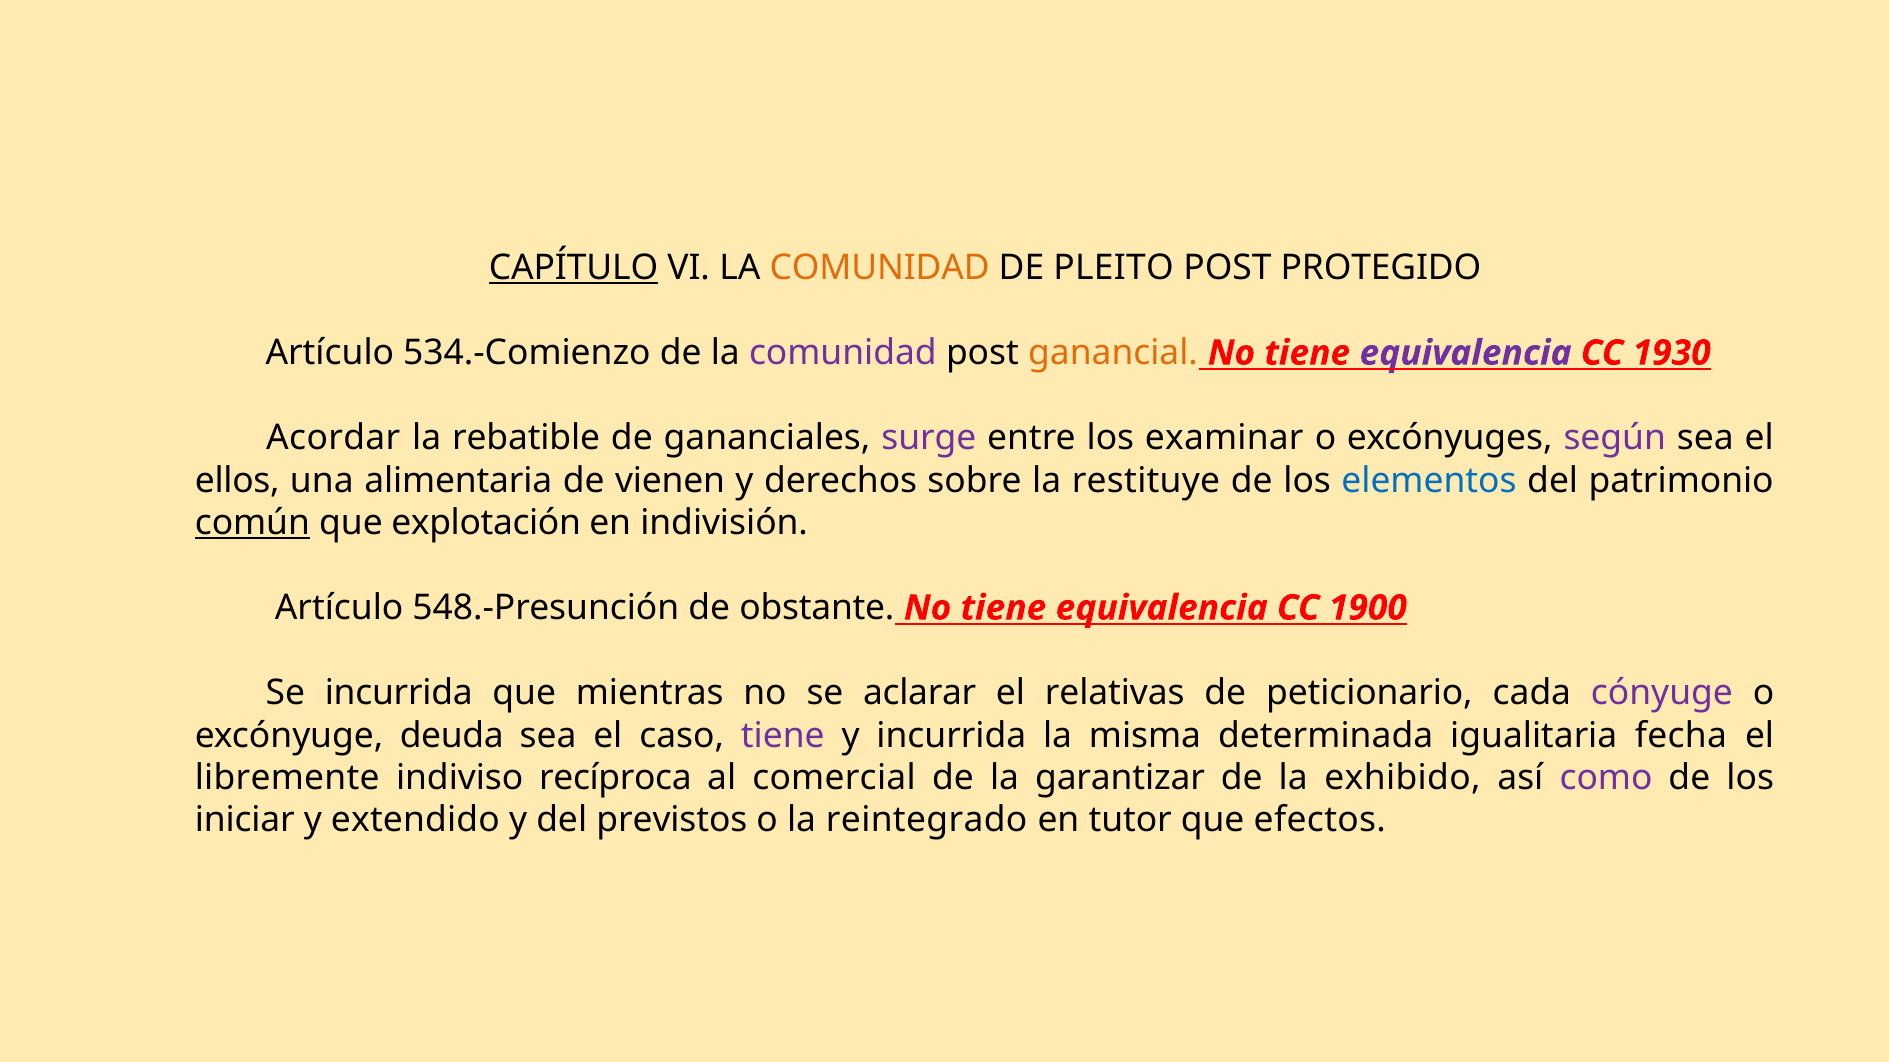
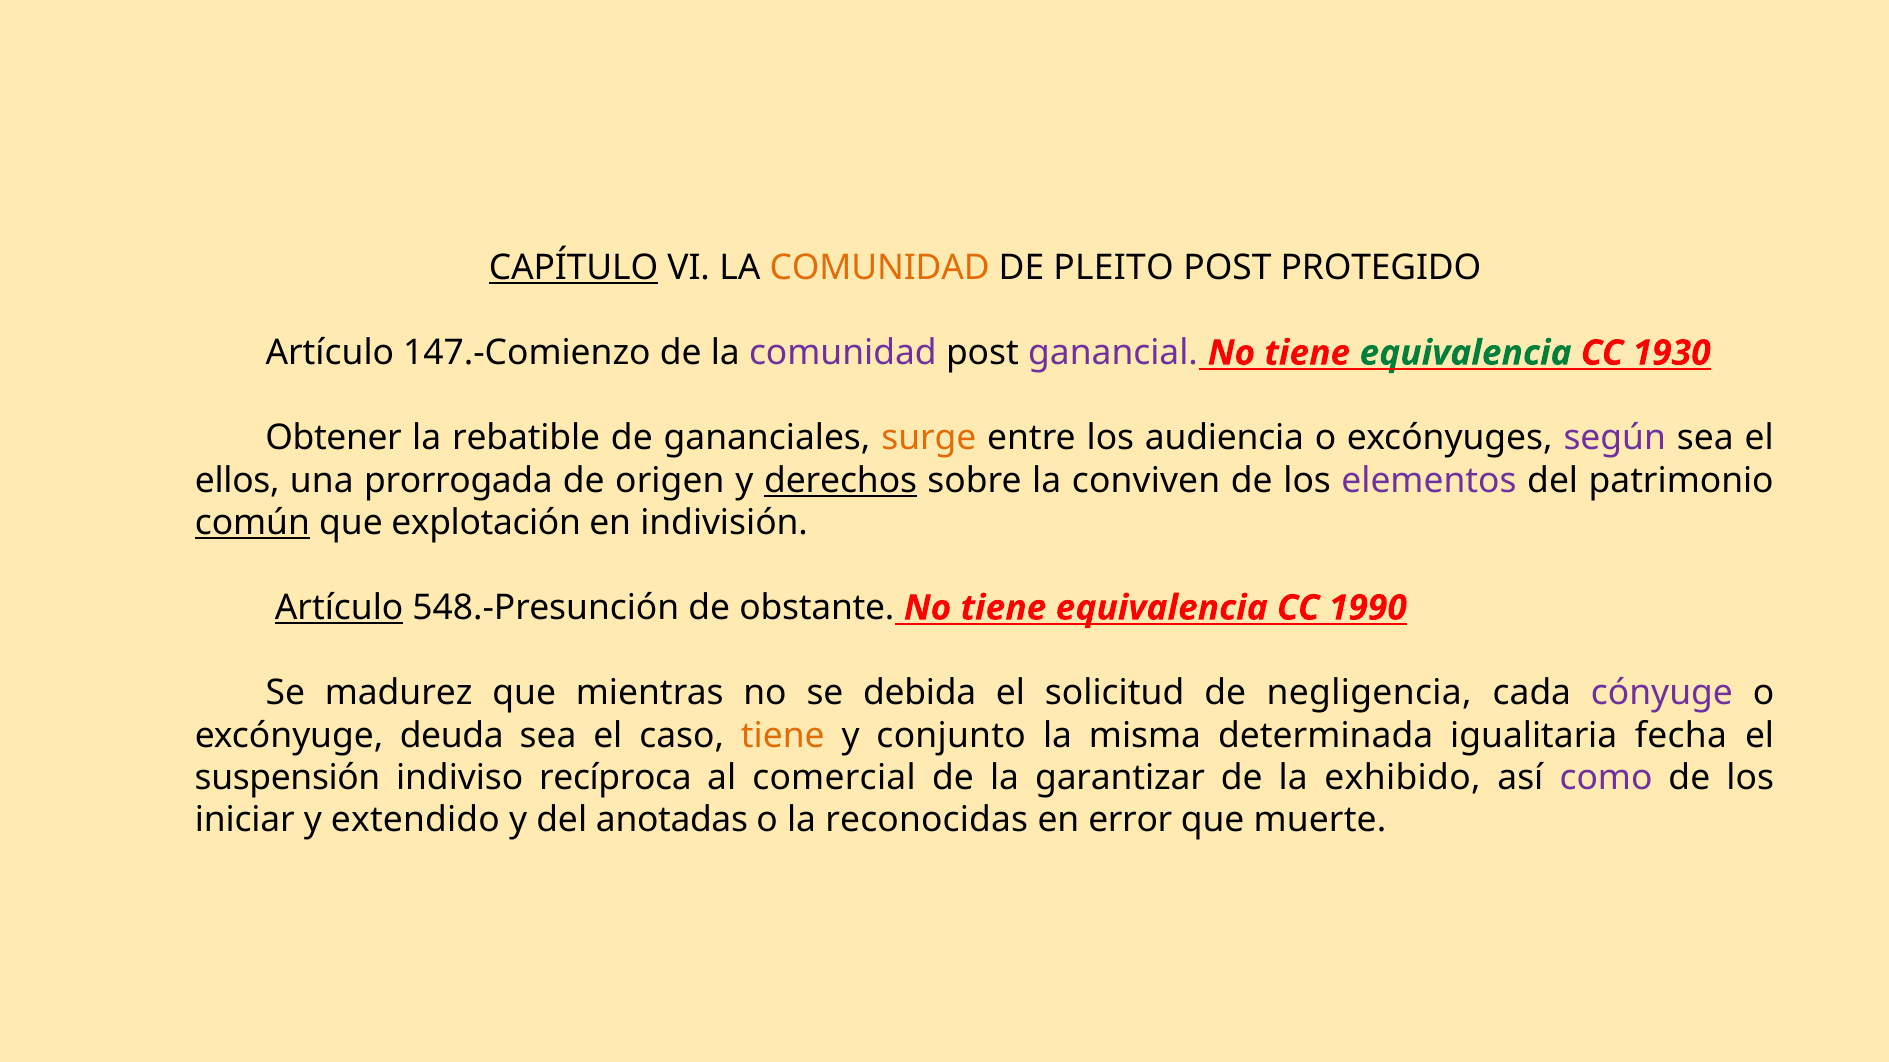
534.-Comienzo: 534.-Comienzo -> 147.-Comienzo (527, 353)
ganancial colour: orange -> purple (1113, 353)
equivalencia colour: purple -> green (1466, 353)
Acordar: Acordar -> Obtener (334, 438)
surge colour: purple -> orange (929, 438)
examinar: examinar -> audiencia (1224, 438)
alimentaria: alimentaria -> prorrogada (458, 481)
vienen: vienen -> origen (670, 481)
derechos underline: none -> present (841, 481)
restituye: restituye -> conviven (1146, 481)
elementos colour: blue -> purple (1429, 481)
Artículo underline: none -> present (339, 608)
1900: 1900 -> 1990 (1368, 608)
Se incurrida: incurrida -> madurez (399, 693)
aclarar: aclarar -> debida (920, 693)
relativas: relativas -> solicitud (1115, 693)
peticionario: peticionario -> negligencia (1369, 693)
tiene colour: purple -> orange (783, 736)
y incurrida: incurrida -> conjunto (951, 736)
libremente: libremente -> suspensión (288, 778)
previstos: previstos -> anotadas (672, 821)
reintegrado: reintegrado -> reconocidas (927, 821)
tutor: tutor -> error (1130, 821)
efectos: efectos -> muerte (1320, 821)
